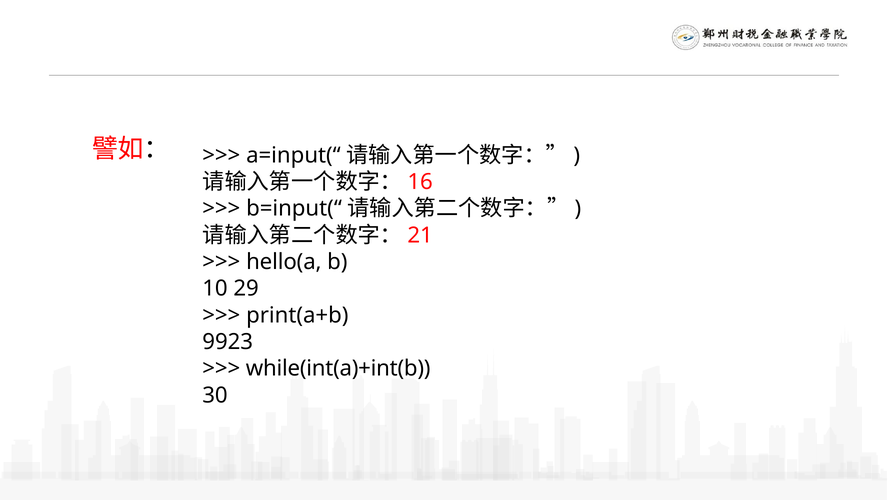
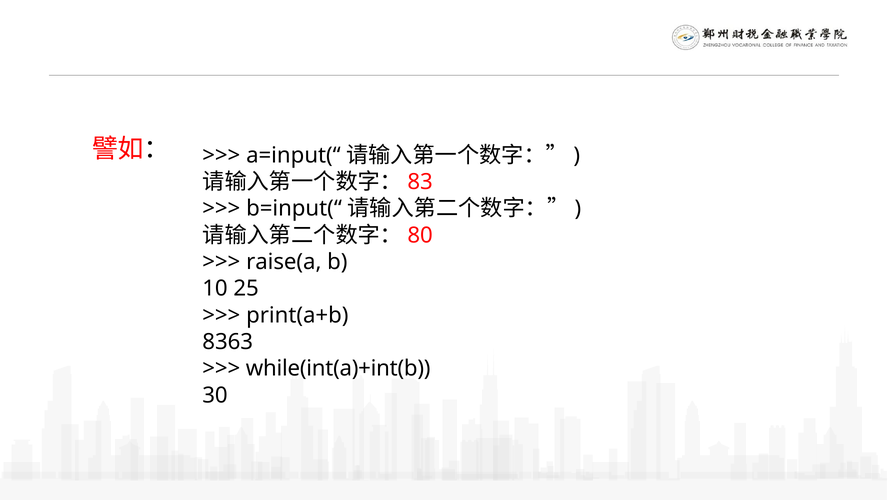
16: 16 -> 83 (420, 182)
21: 21 -> 80 (420, 235)
hello(a: hello(a -> raise(a (284, 262)
29: 29 -> 25 (246, 288)
9923: 9923 -> 8363 (228, 342)
